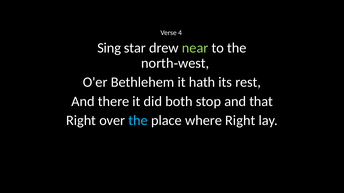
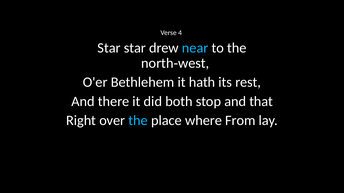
Sing: Sing -> Star (109, 48)
near colour: light green -> light blue (195, 48)
where Right: Right -> From (240, 121)
